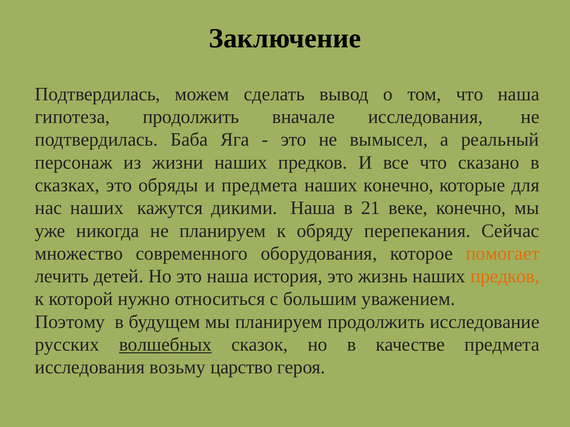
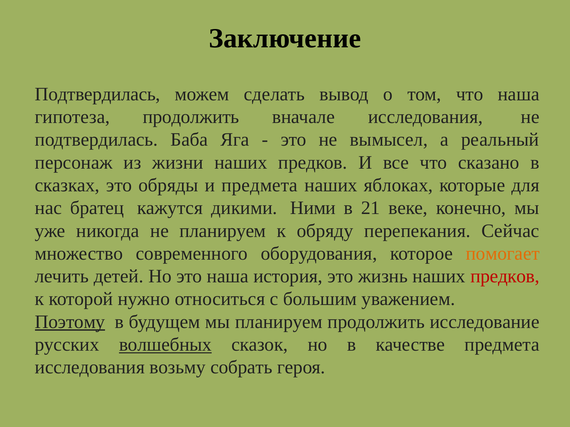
наших конечно: конечно -> яблоках (398, 185)
нас наших: наших -> братец (97, 208)
дикими Наша: Наша -> Ними (313, 208)
предков colour: orange -> red (505, 277)
Поэтому underline: none -> present (70, 322)
царство: царство -> собрать (241, 368)
